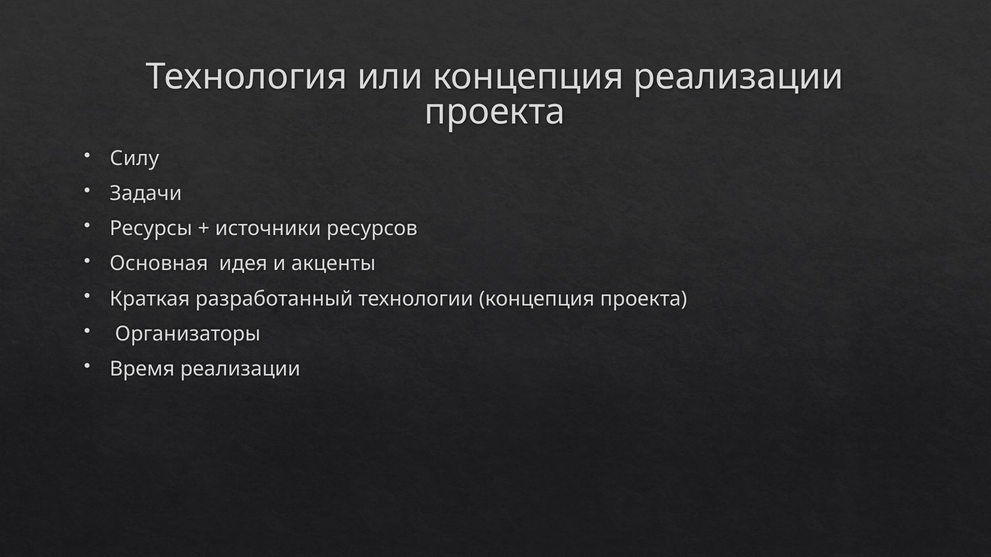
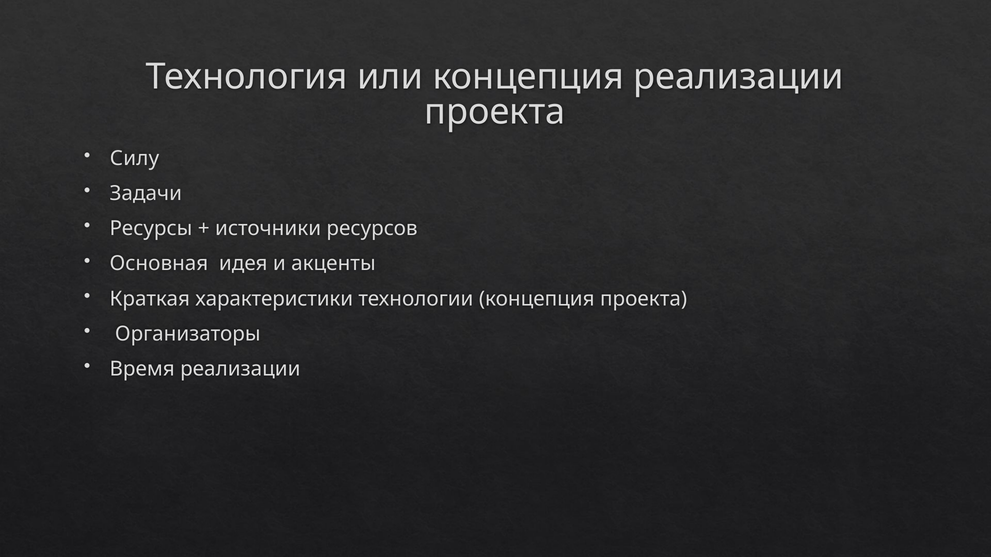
разработанный: разработанный -> характеристики (274, 299)
